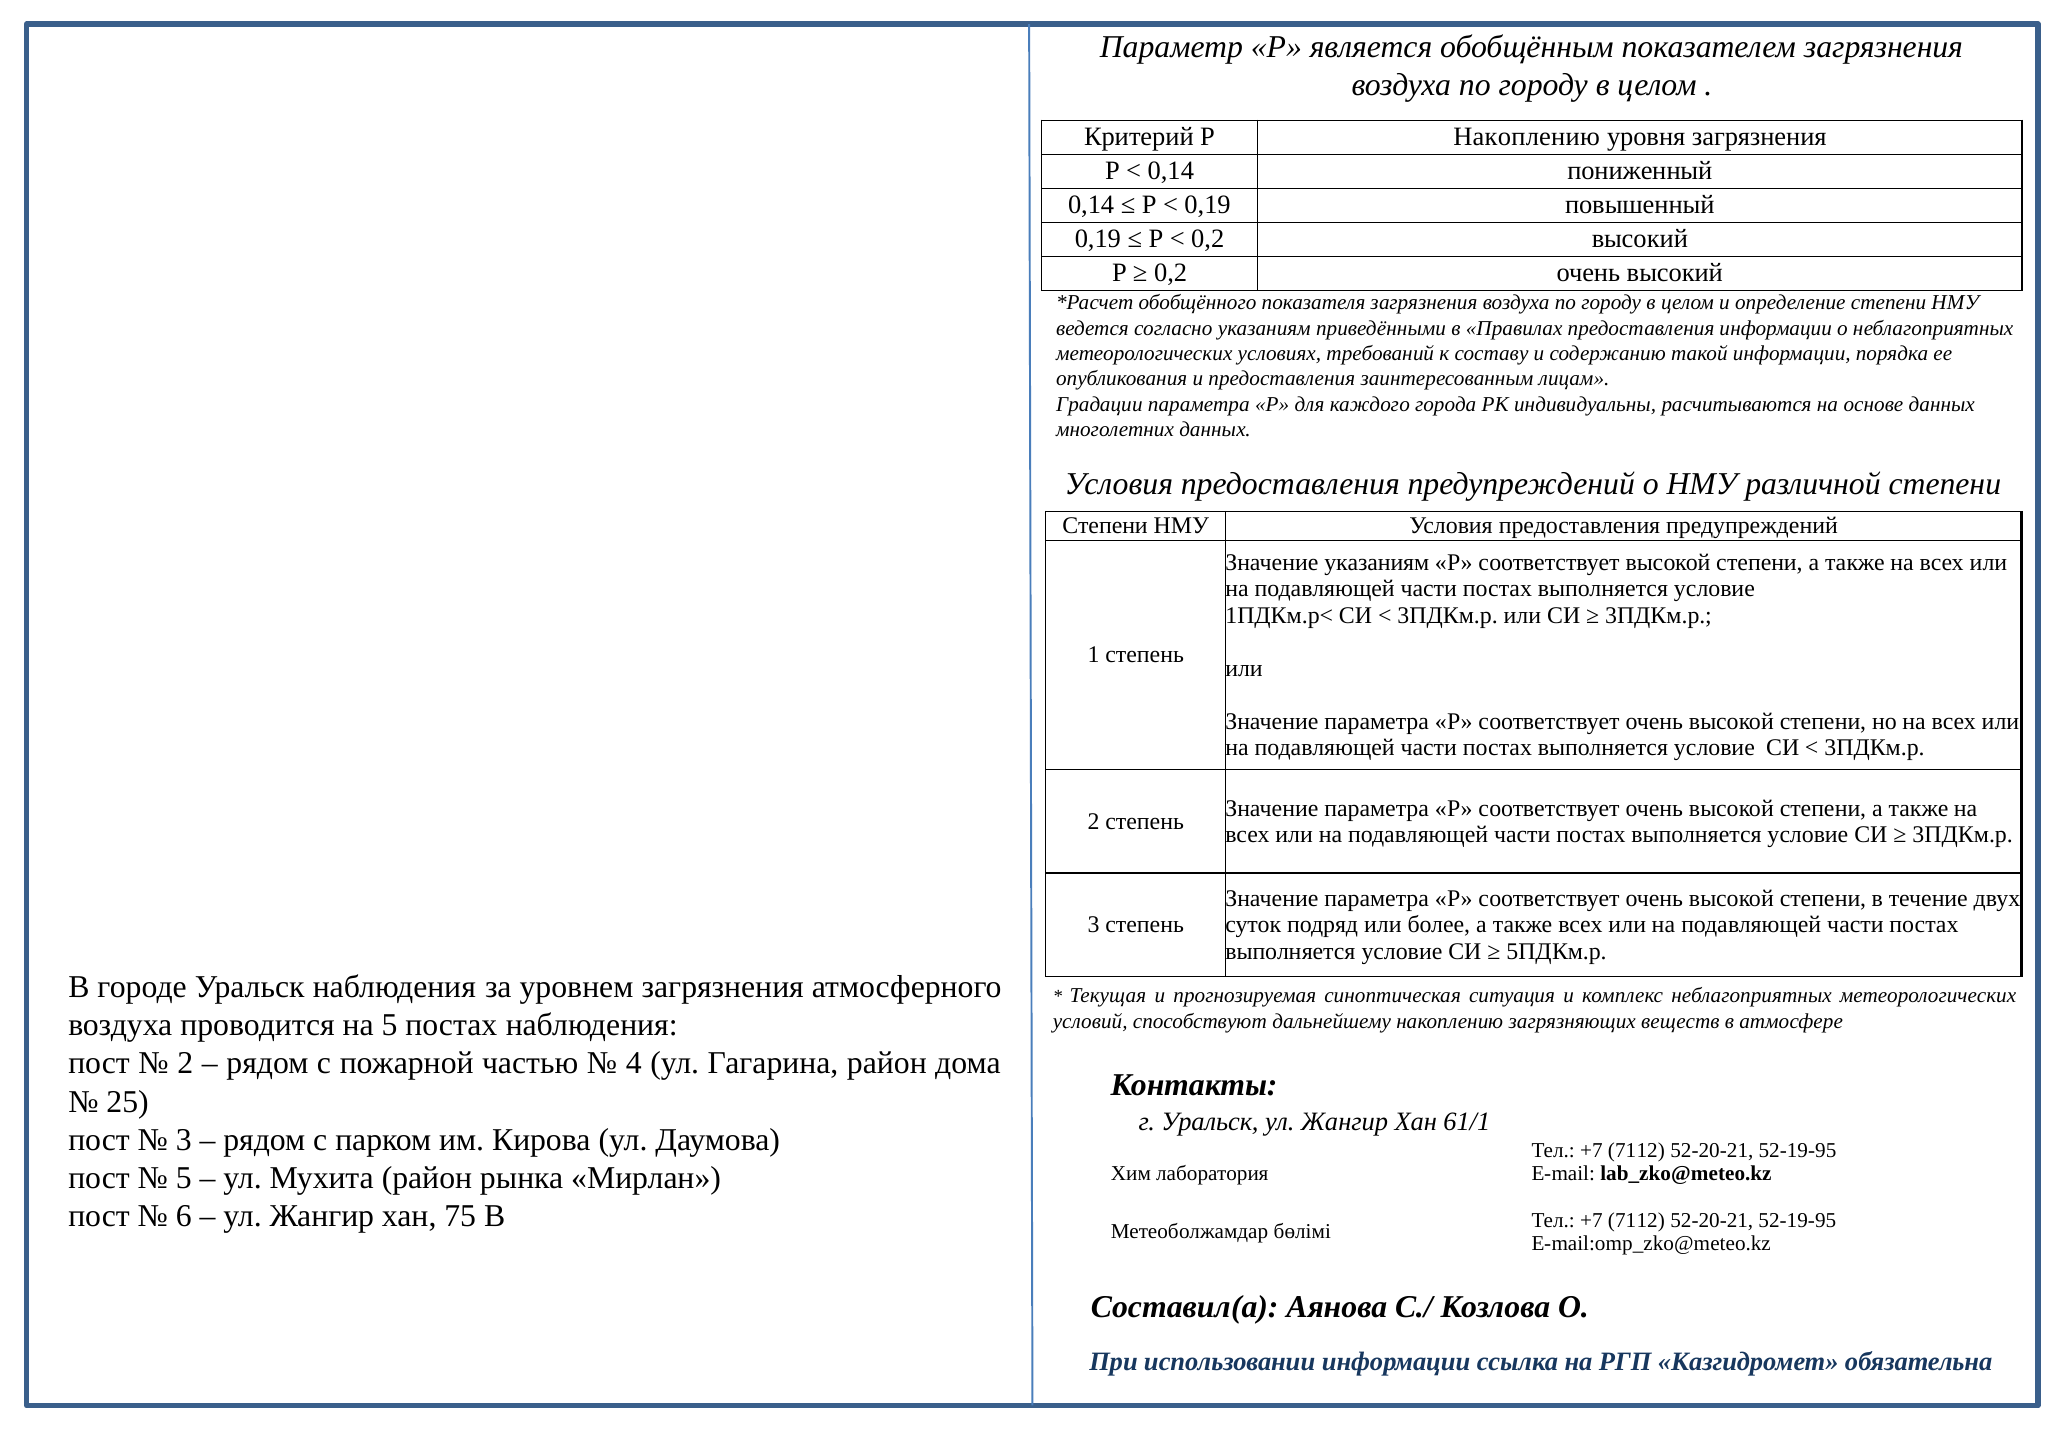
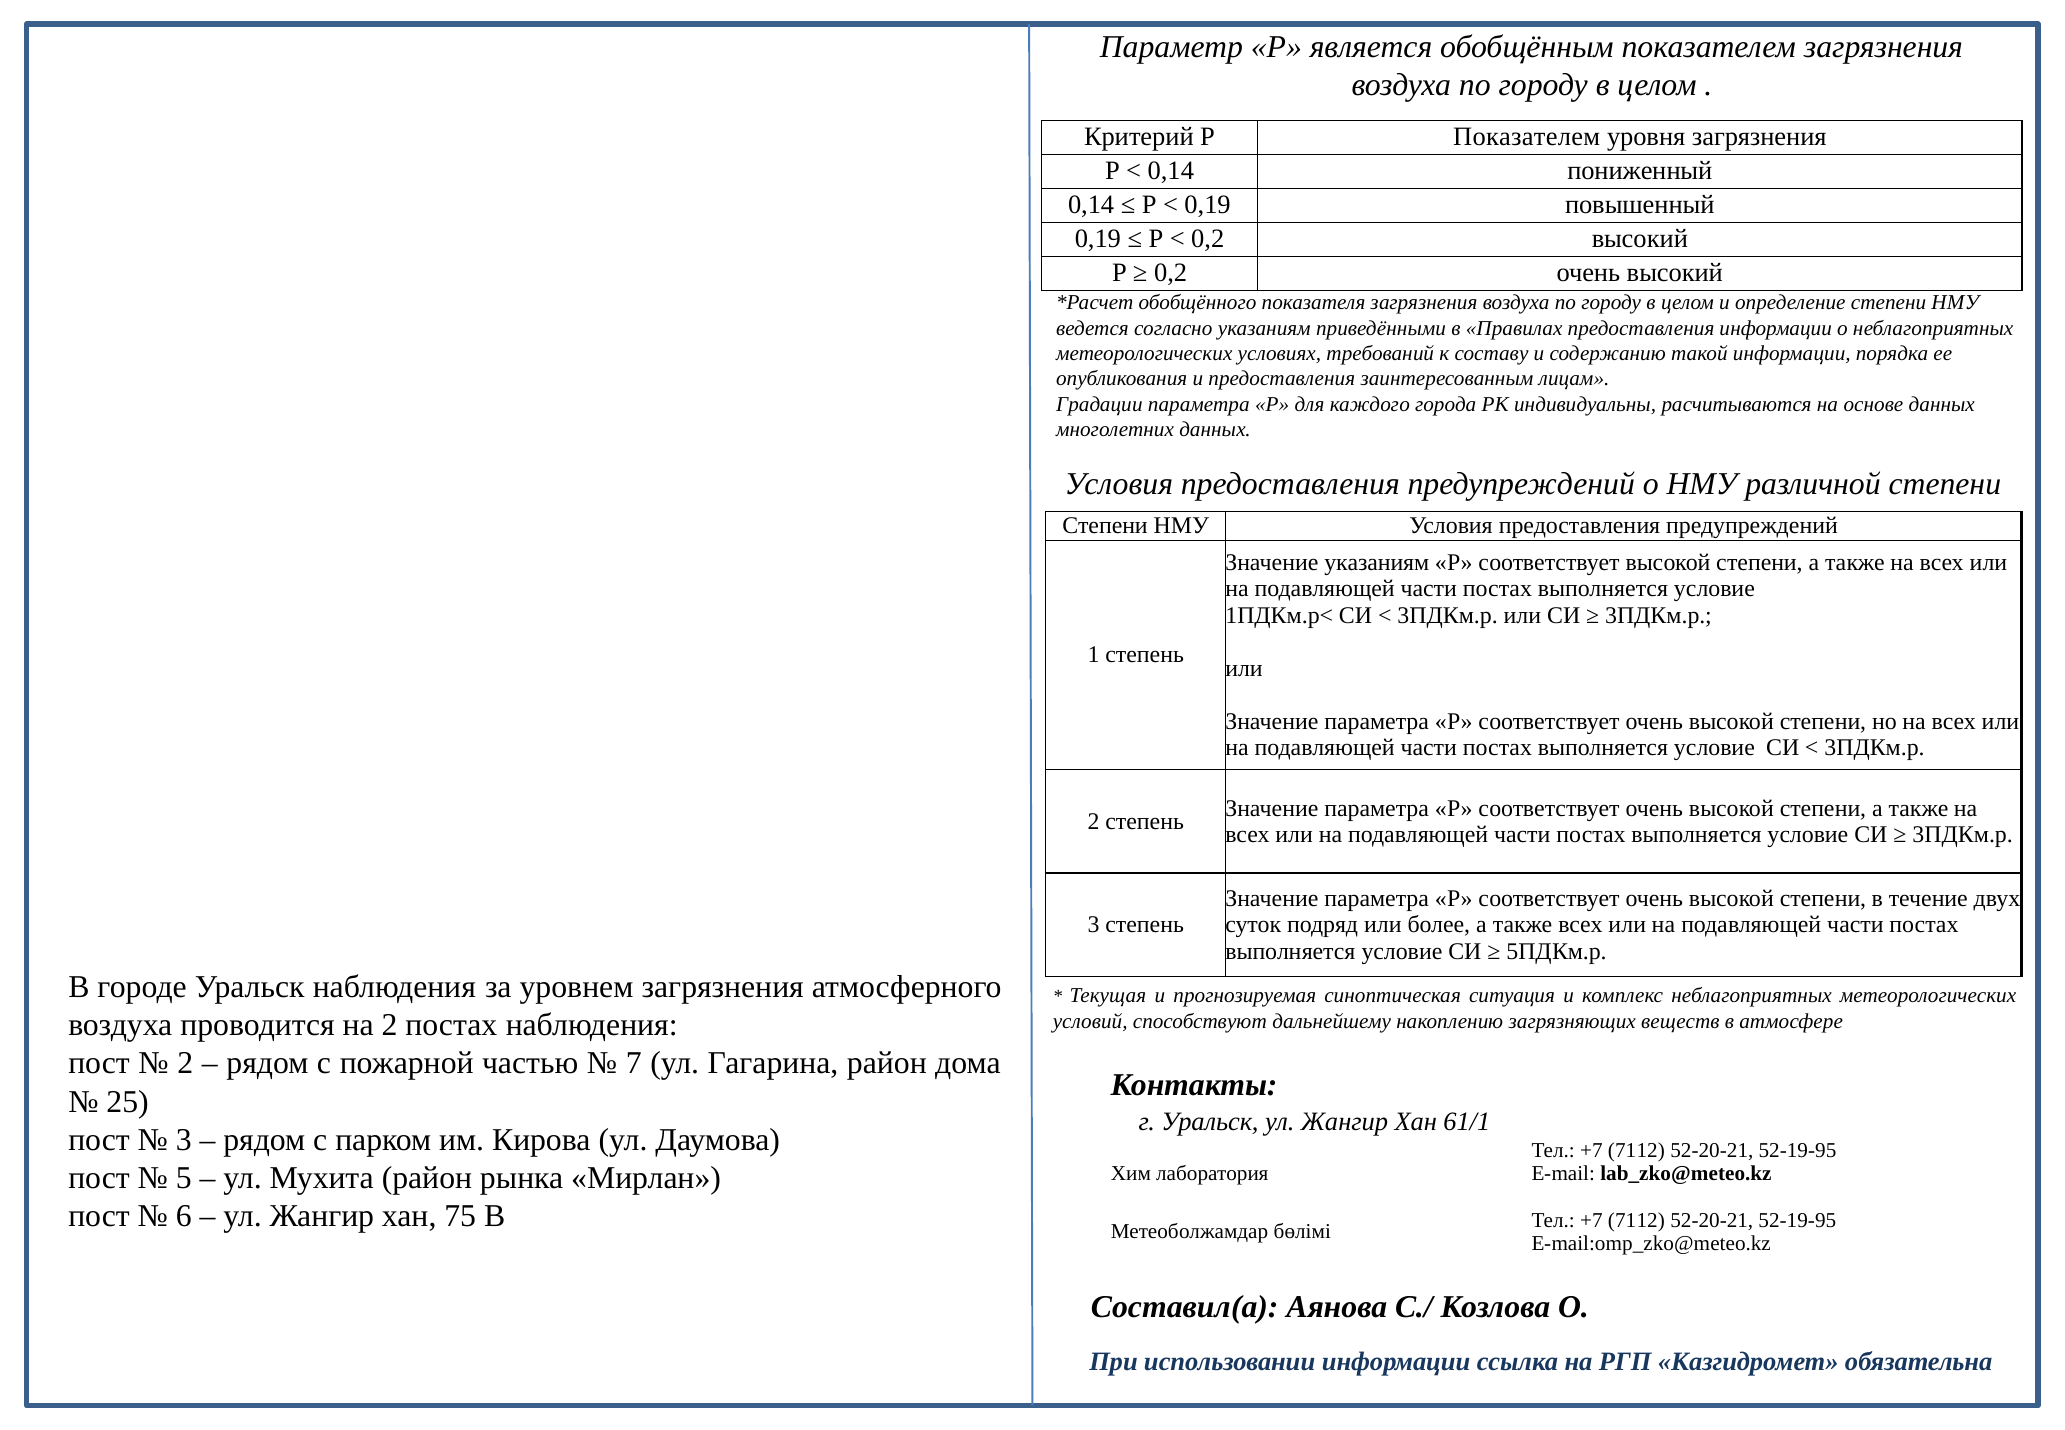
Р Накоплению: Накоплению -> Показателем (1527, 137)
на 5: 5 -> 2 (389, 1025)
4: 4 -> 7 (634, 1063)
